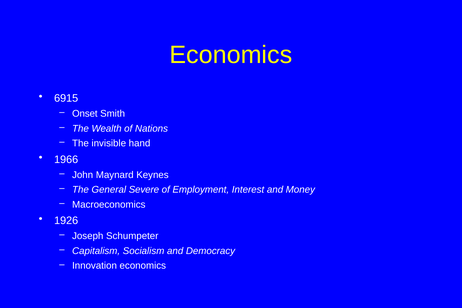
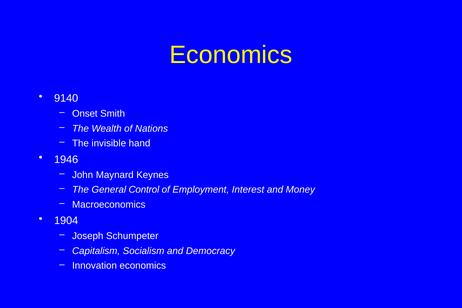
6915: 6915 -> 9140 (66, 98)
1966: 1966 -> 1946 (66, 159)
Severe: Severe -> Control (144, 190)
1926: 1926 -> 1904 (66, 221)
